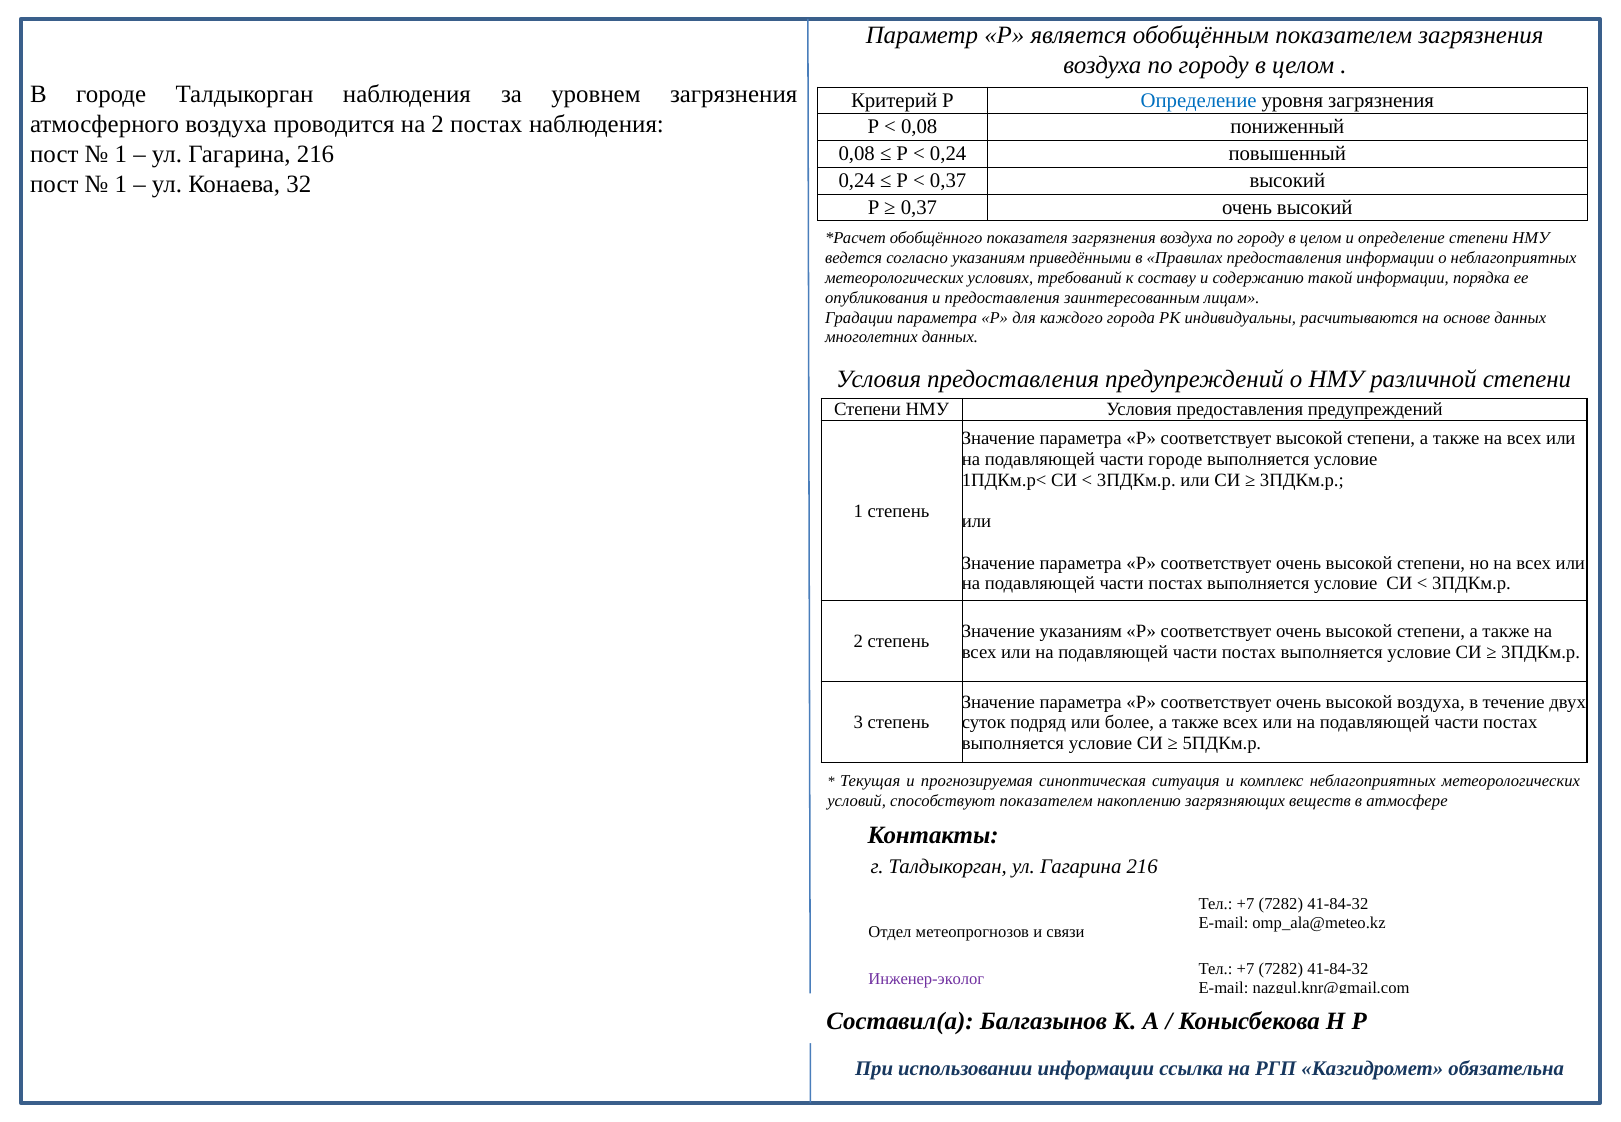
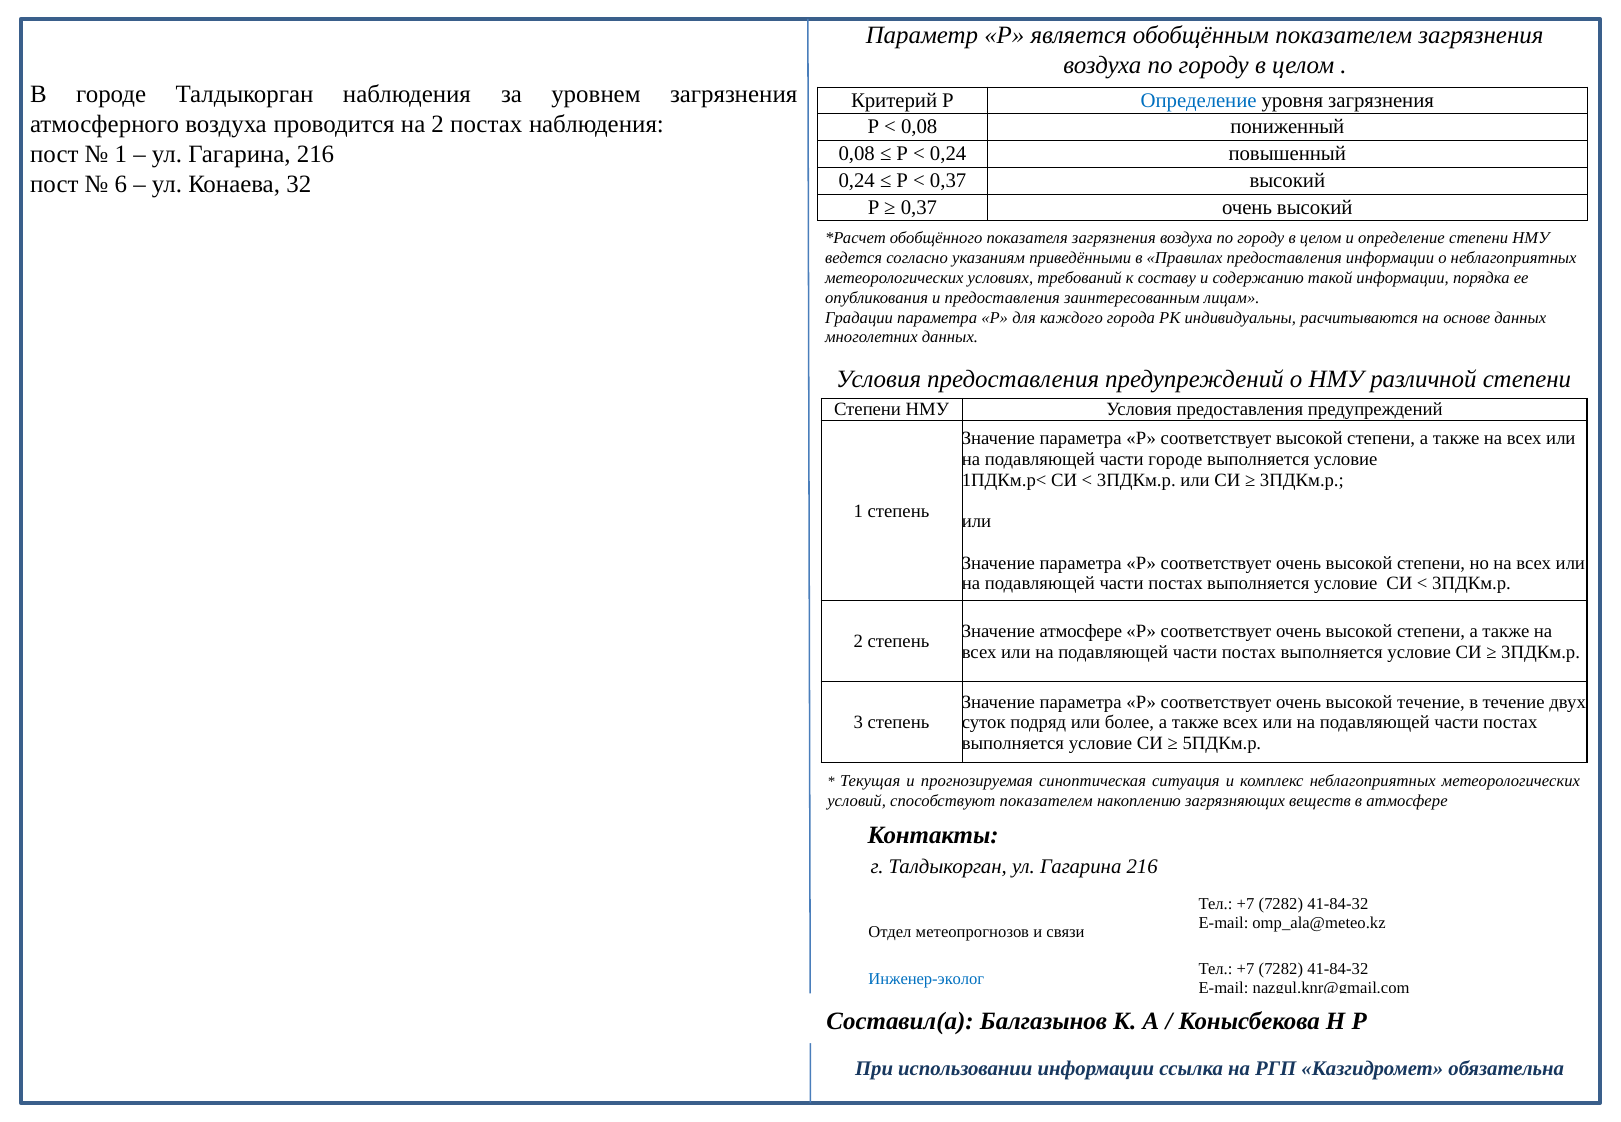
1: 1 -> 6 (121, 184)
Значение указаниям: указаниям -> атмосфере (1081, 631)
высокой воздуха: воздуха -> течение (1431, 702)
Инженер-эколог colour: purple -> blue (926, 979)
